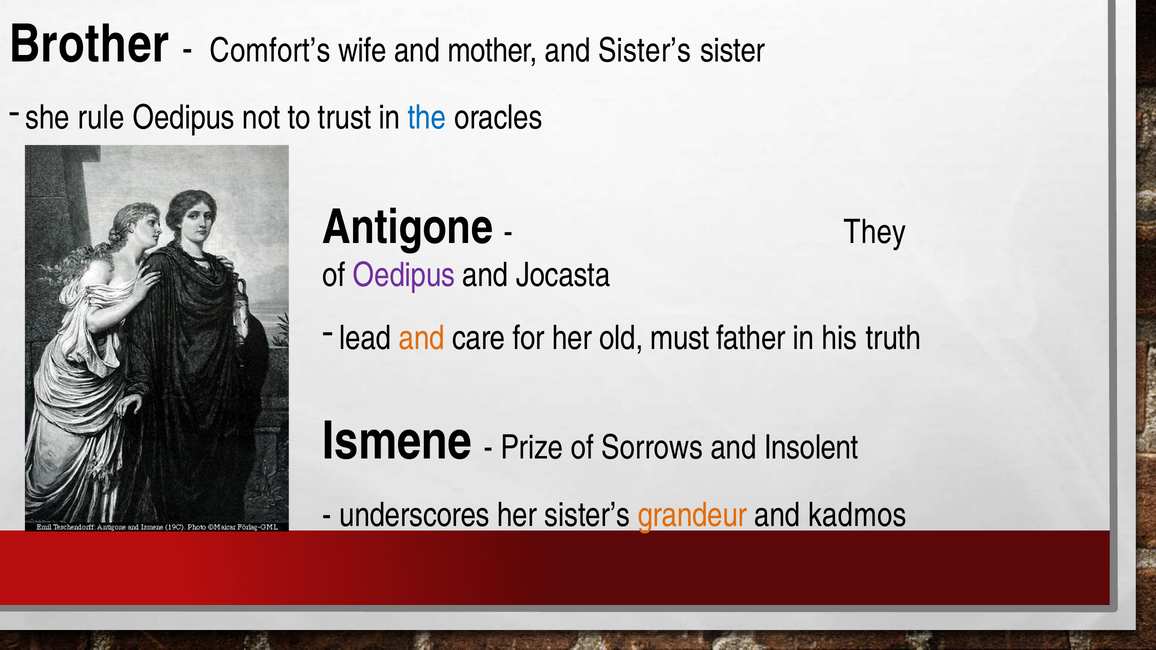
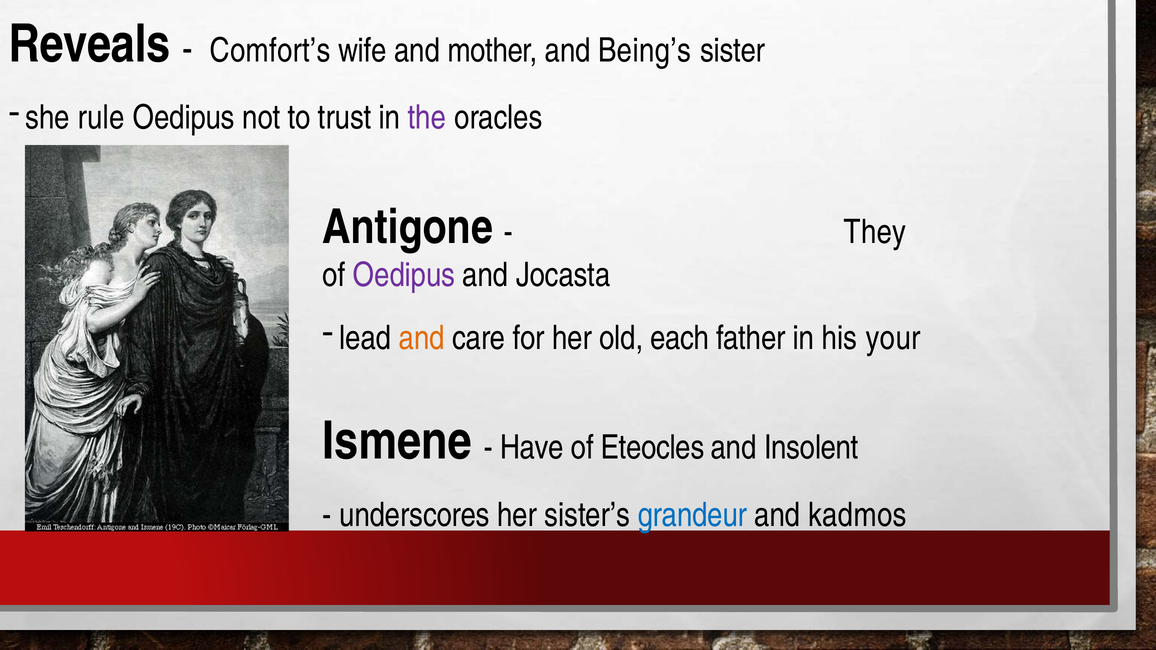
Brother: Brother -> Reveals (90, 44)
and Sister’s: Sister’s -> Being’s (645, 50)
the colour: blue -> purple (427, 118)
must: must -> each (680, 338)
truth: truth -> your (893, 338)
Prize: Prize -> Have (532, 448)
Sorrows: Sorrows -> Eteocles (653, 448)
grandeur colour: orange -> blue (692, 515)
